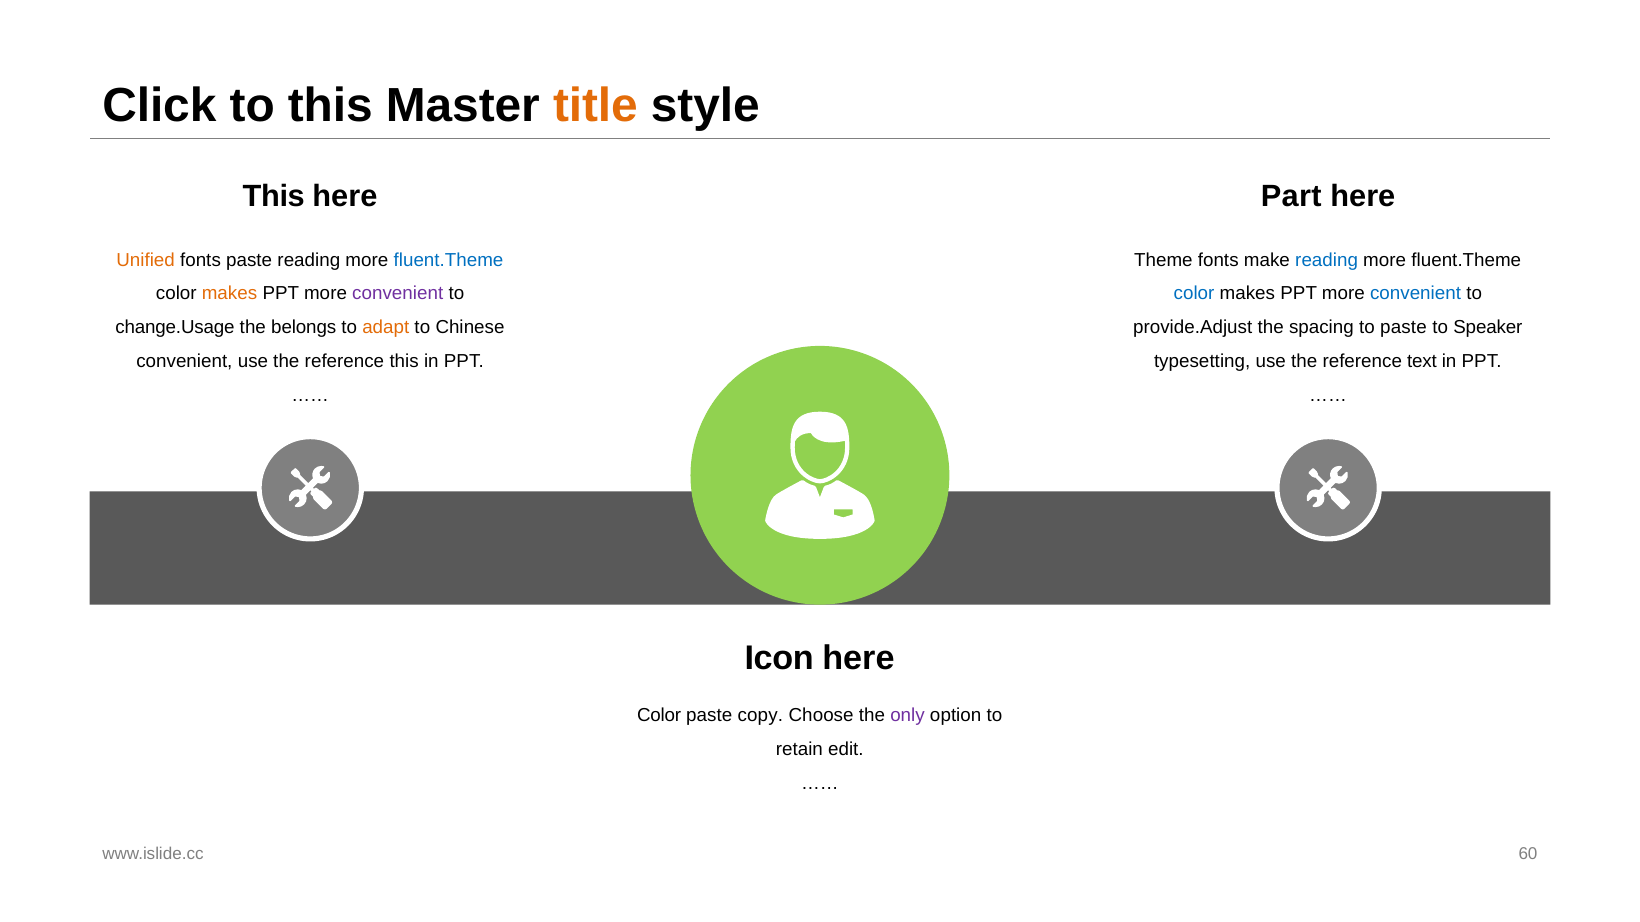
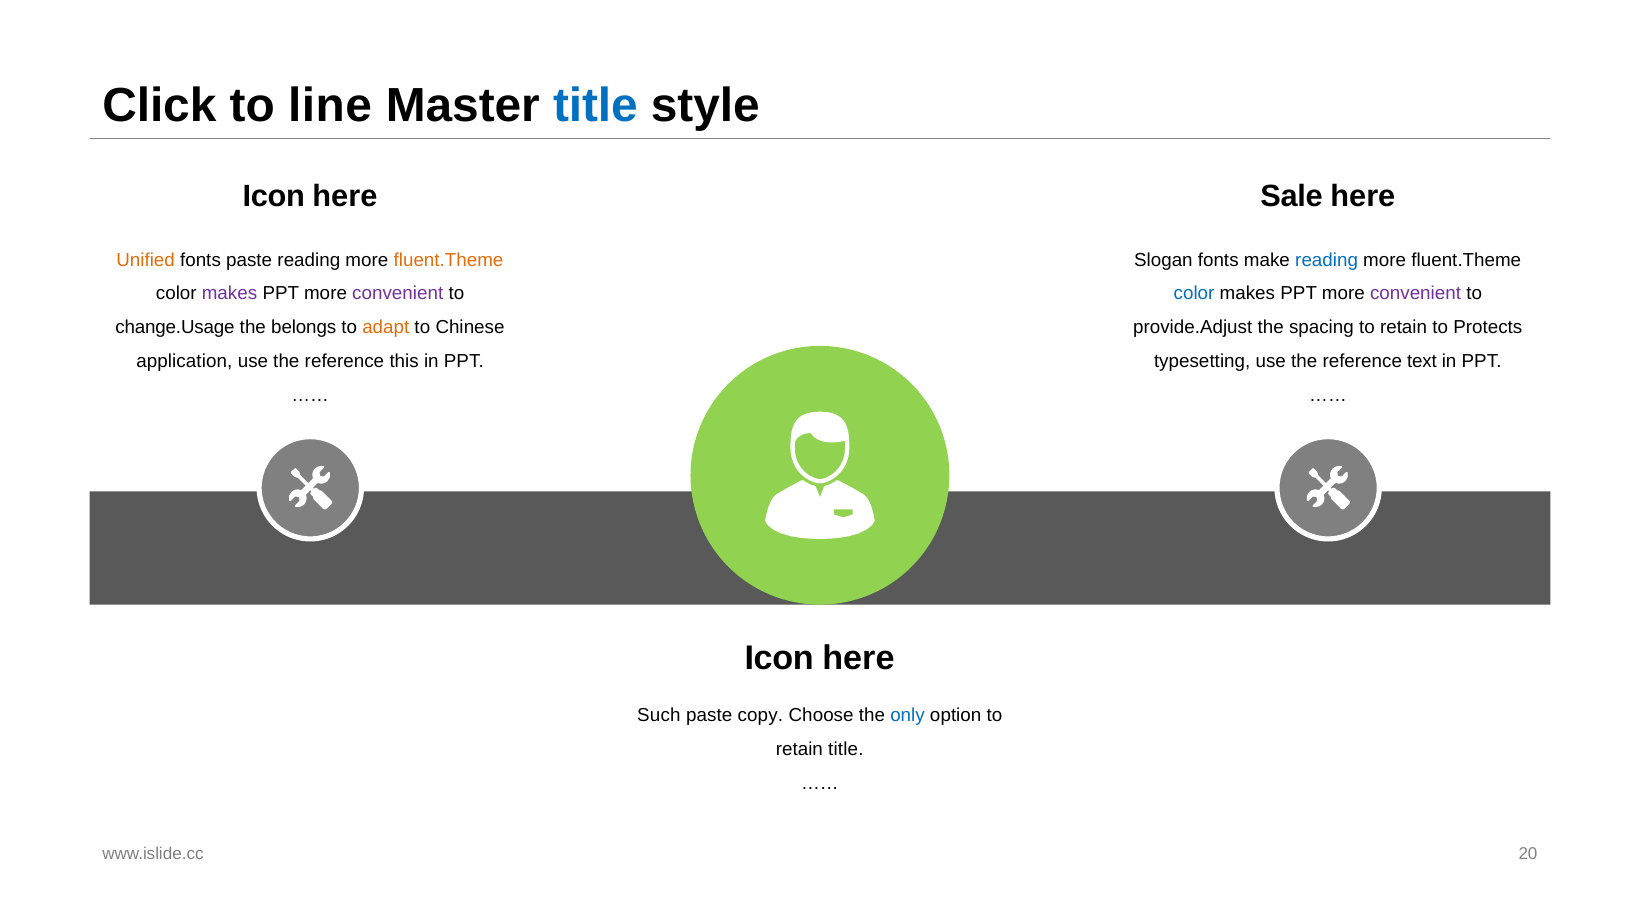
to this: this -> line (330, 106)
title colour: orange -> blue (595, 106)
This: This -> Icon (274, 197)
Part: Part -> Sale (1292, 197)
fluent.Theme colour: blue -> orange (449, 260)
Theme: Theme -> Slogan (1163, 260)
makes colour: orange -> purple (229, 294)
convenient colour: blue -> purple (1416, 294)
spacing to paste: paste -> retain (1404, 328)
Speaker: Speaker -> Protects (1488, 328)
convenient: convenient -> application (184, 362)
Color: Color -> Such (659, 716)
only colour: purple -> blue (908, 716)
retain edit: edit -> title (846, 750)
60: 60 -> 20 (1528, 854)
